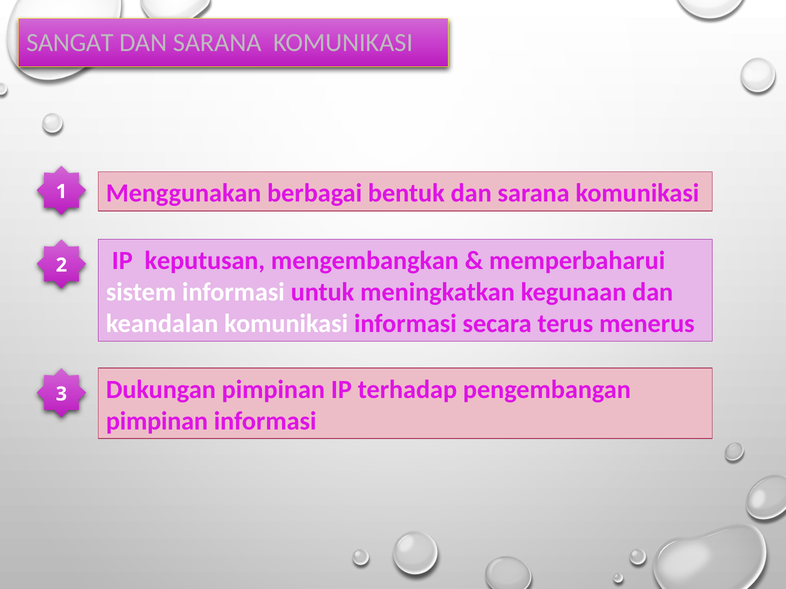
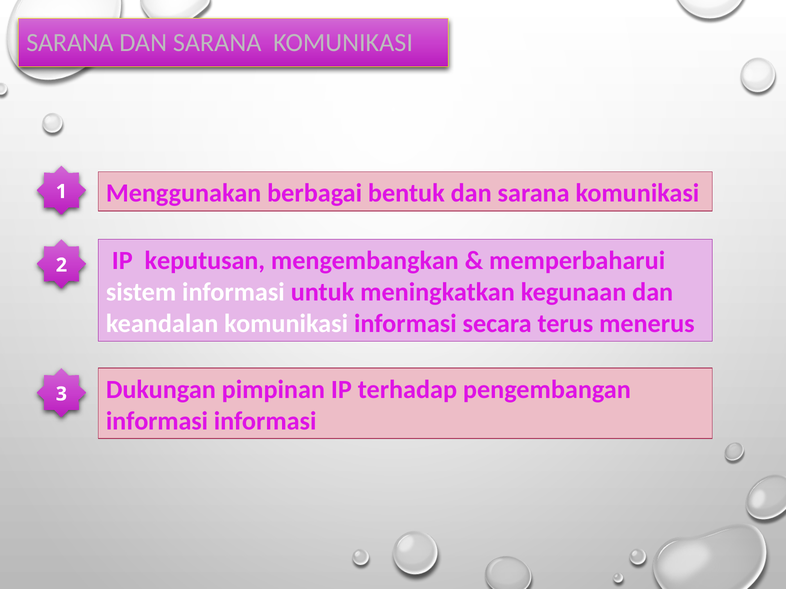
SANGAT: SANGAT -> SARANA (70, 42)
pimpinan: pimpinan -> informasi (157, 421)
